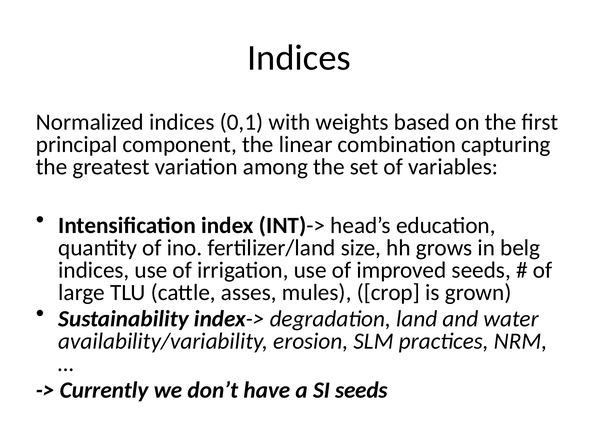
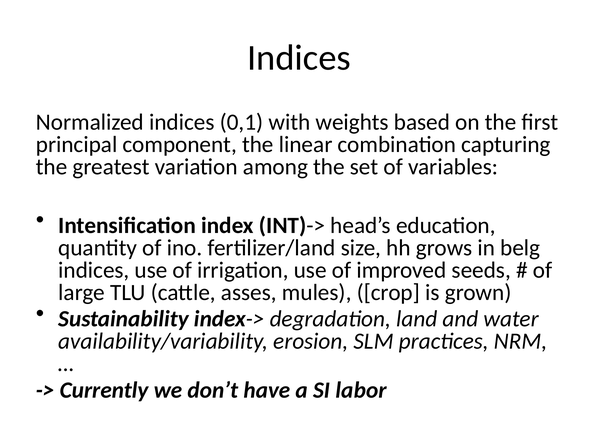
SI seeds: seeds -> labor (361, 391)
